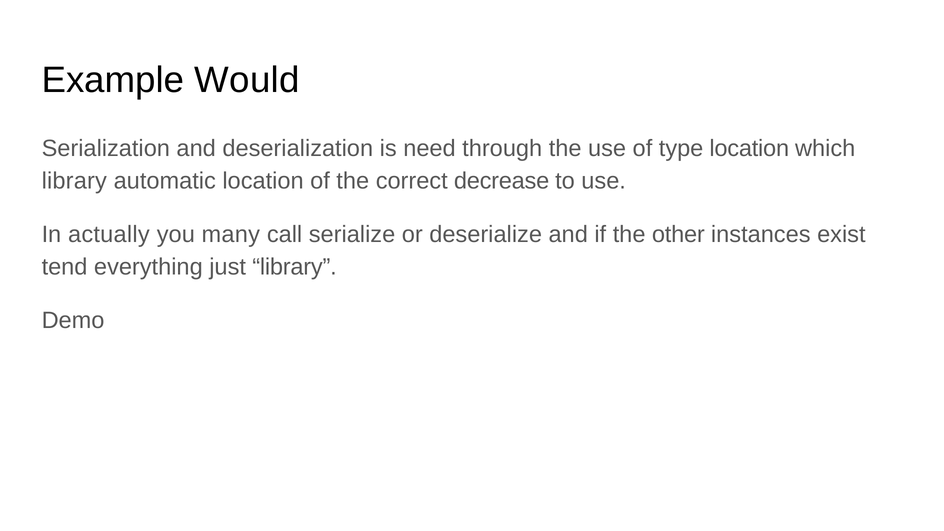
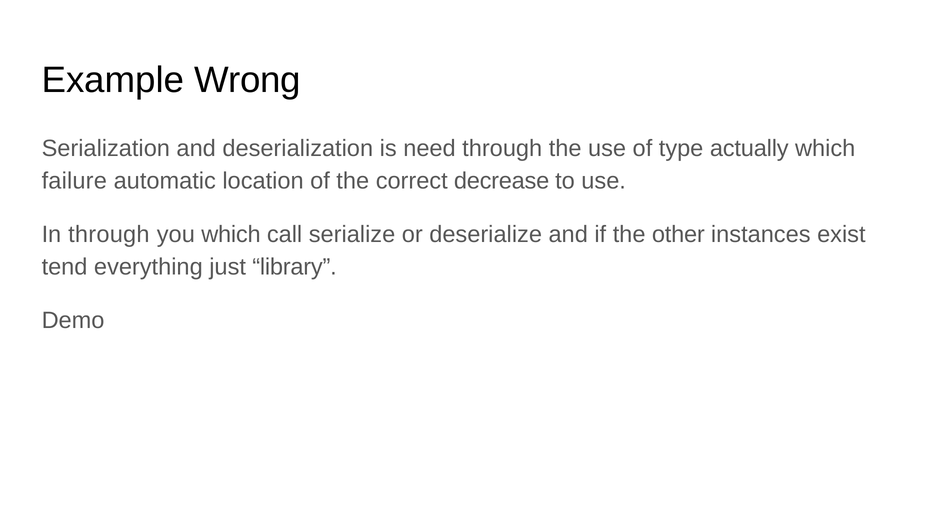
Would: Would -> Wrong (247, 80)
type location: location -> actually (749, 148)
library: library -> failure (74, 181)
In actually: actually -> through (109, 235)
you many: many -> which (231, 235)
